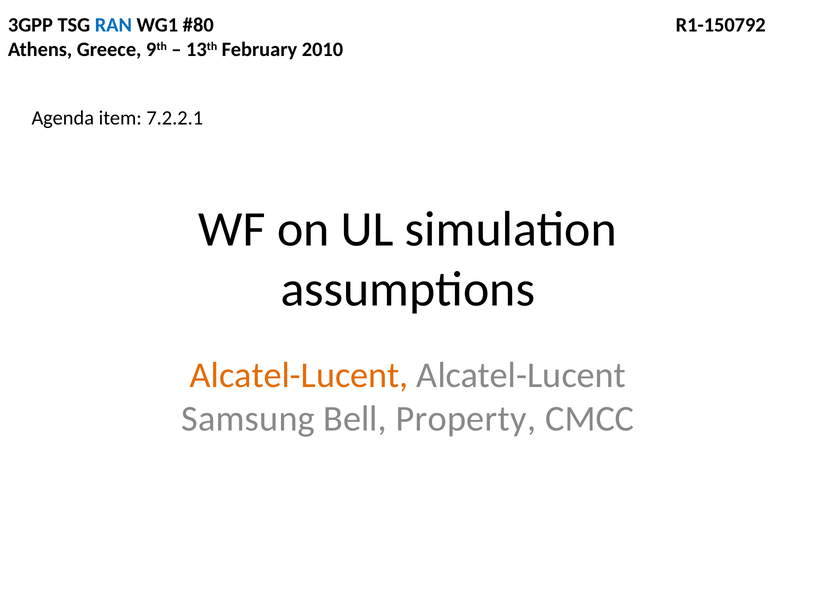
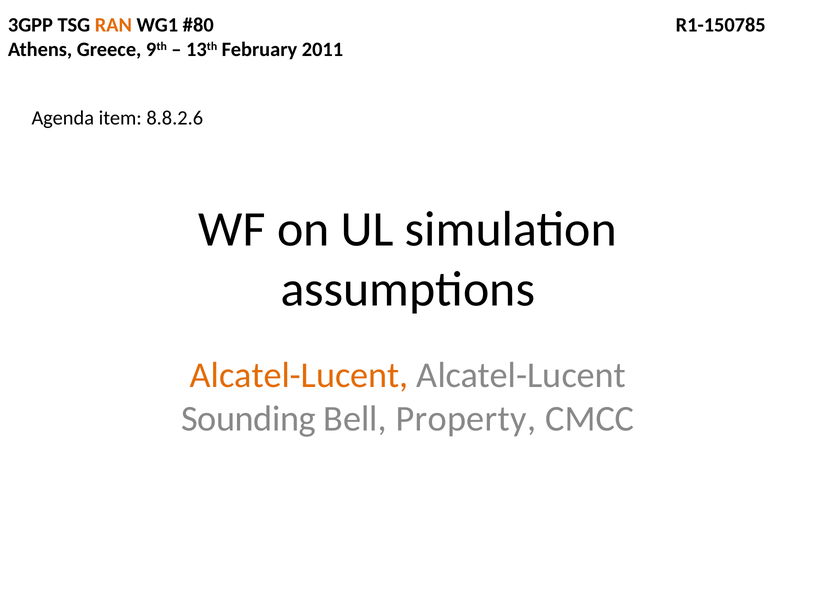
RAN colour: blue -> orange (113, 25)
R1-150792: R1-150792 -> R1-150785 (721, 25)
2010: 2010 -> 2011 (322, 50)
7.2.2.1: 7.2.2.1 -> 8.8.2.6 (175, 118)
Samsung: Samsung -> Sounding (248, 419)
